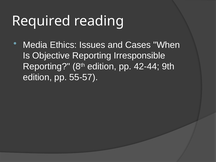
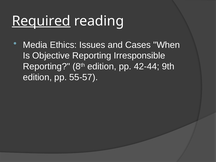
Required underline: none -> present (41, 21)
